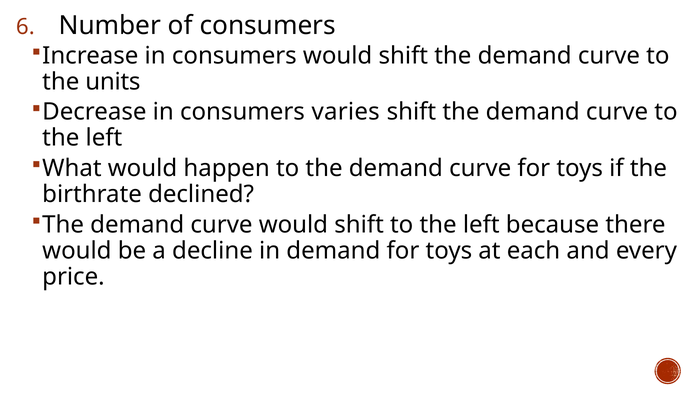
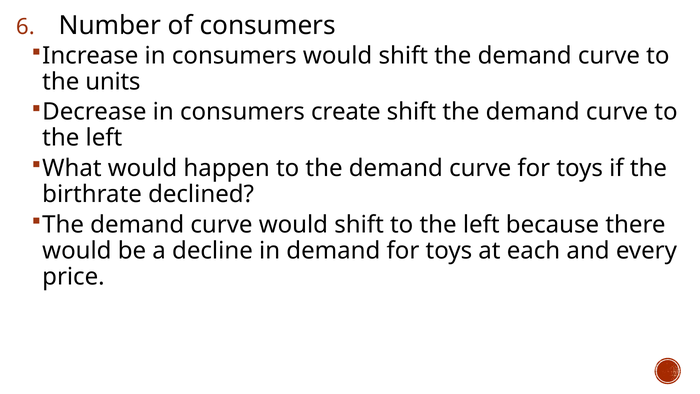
varies: varies -> create (346, 112)
